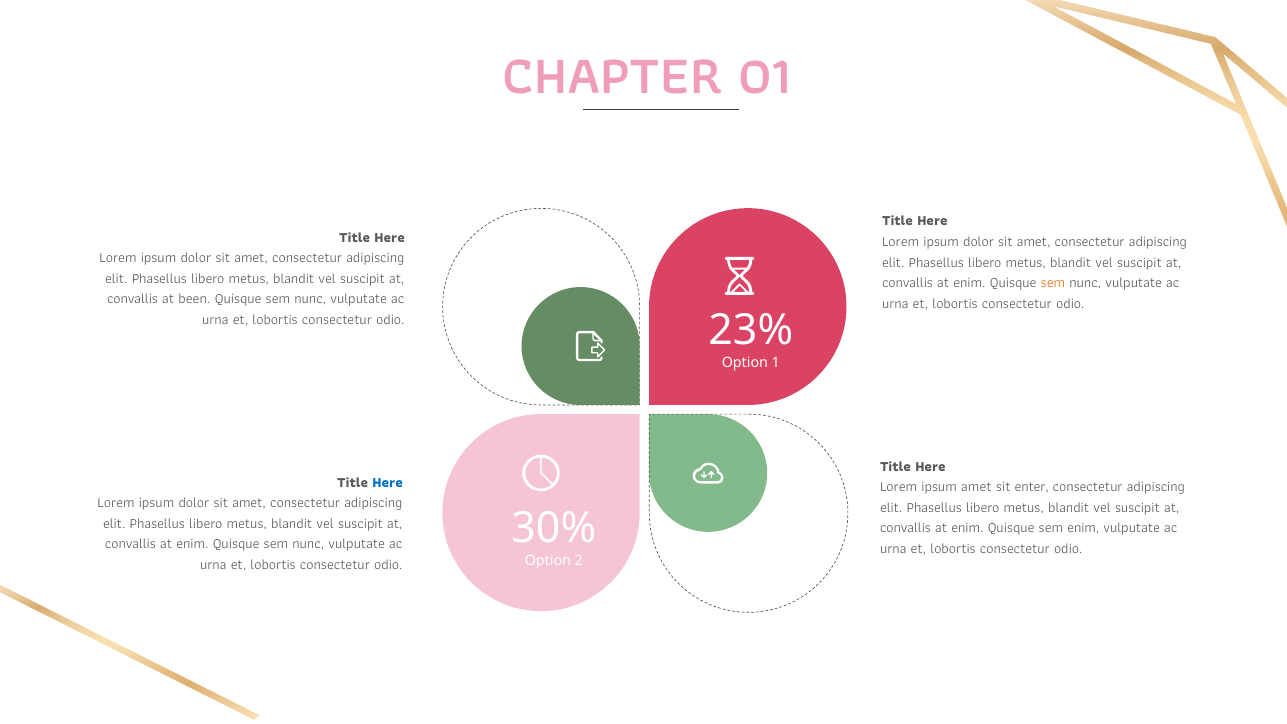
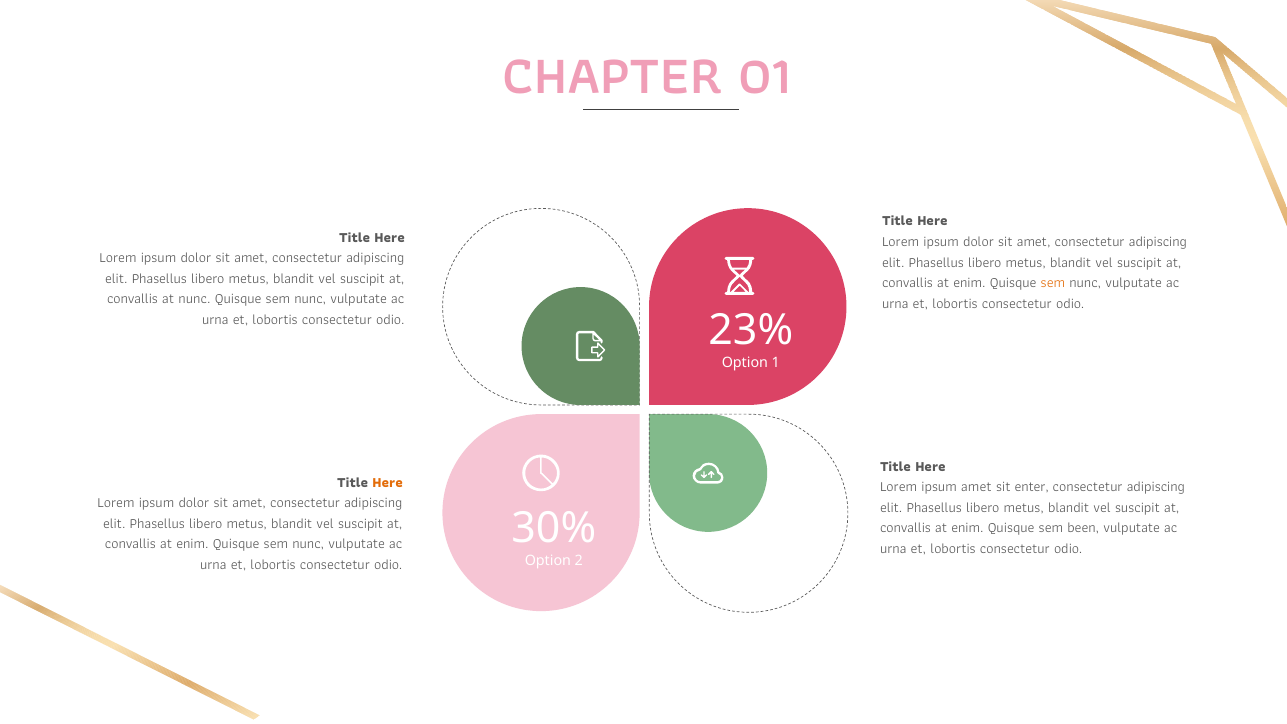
at been: been -> nunc (194, 299)
Here colour: blue -> orange (388, 482)
sem enim: enim -> been (1083, 528)
